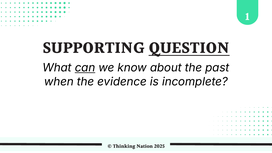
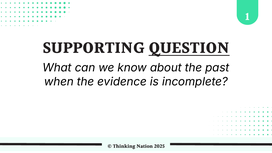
can underline: present -> none (85, 68)
